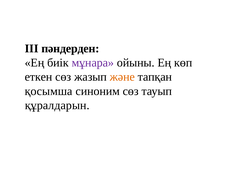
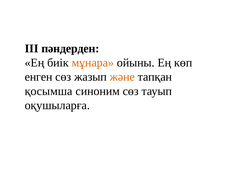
мұнара colour: purple -> orange (93, 63)
еткен: еткен -> енген (39, 77)
құралдарын: құралдарын -> оқушыларға (57, 106)
